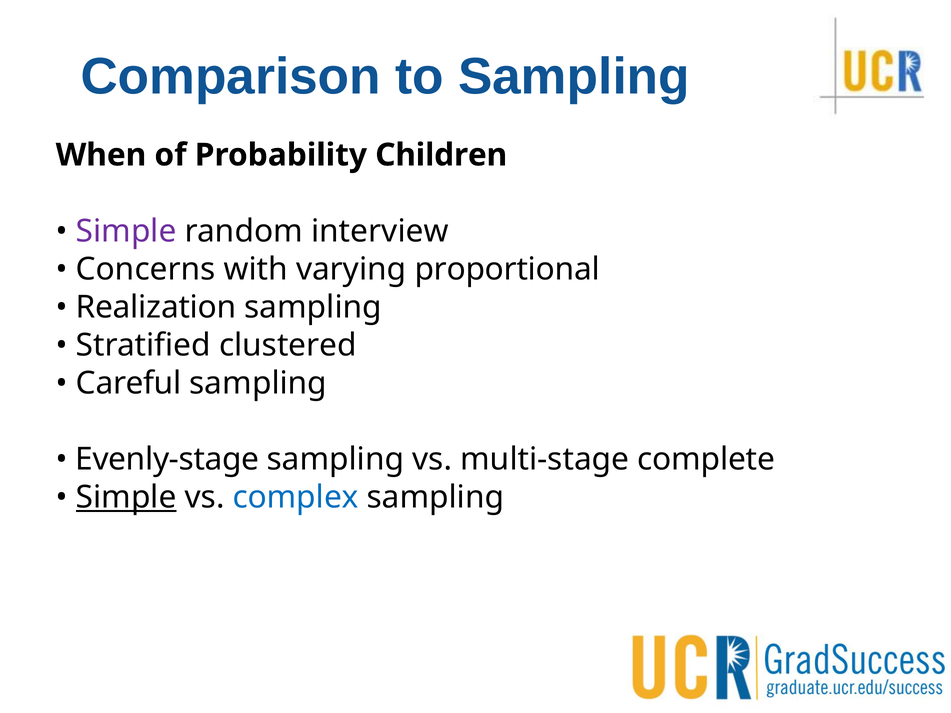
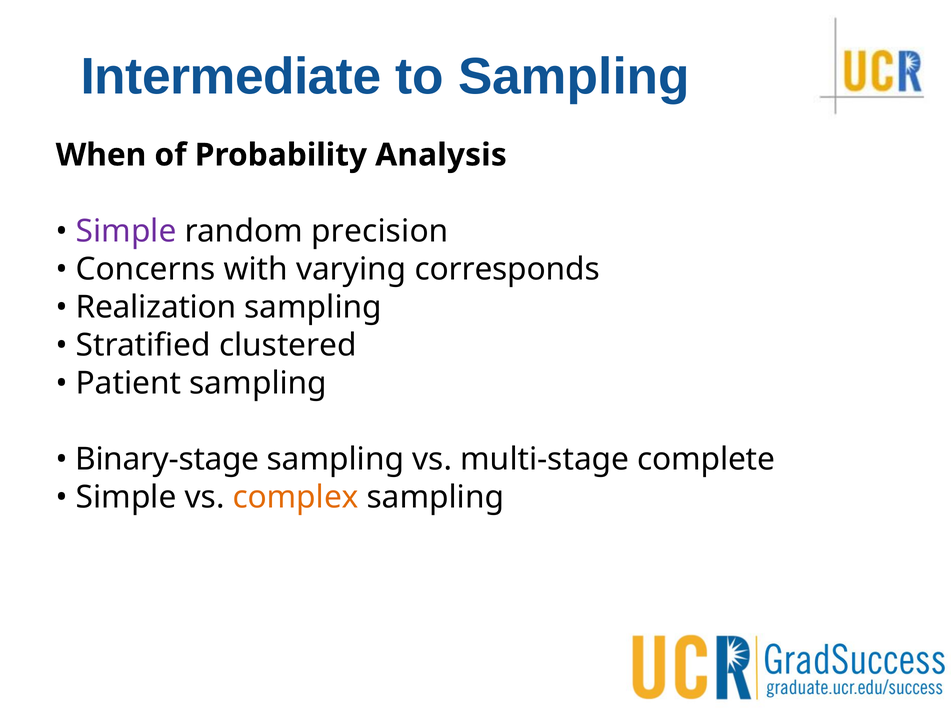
Comparison: Comparison -> Intermediate (231, 77)
Children: Children -> Analysis (441, 155)
interview: interview -> precision (380, 231)
proportional: proportional -> corresponds (507, 269)
Careful: Careful -> Patient (128, 383)
Evenly-stage: Evenly-stage -> Binary-stage (167, 459)
Simple underline: present -> none (126, 497)
complex colour: blue -> orange (296, 497)
